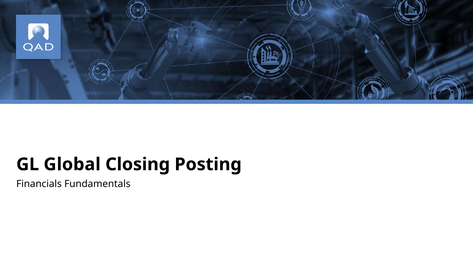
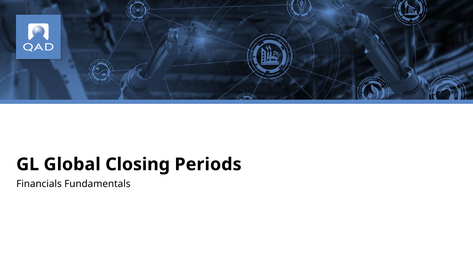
Posting: Posting -> Periods (208, 164)
